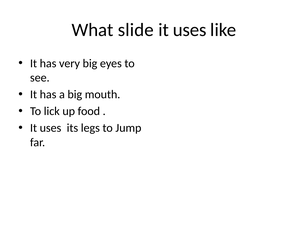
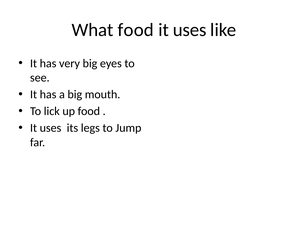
What slide: slide -> food (136, 30)
